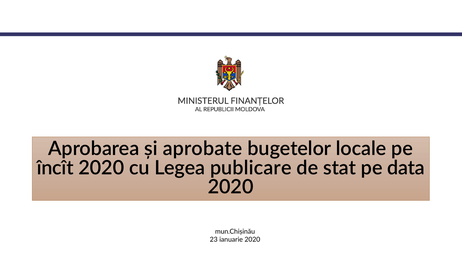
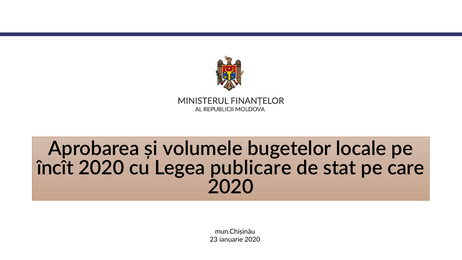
aprobate: aprobate -> volumele (203, 149)
data: data -> care (406, 168)
